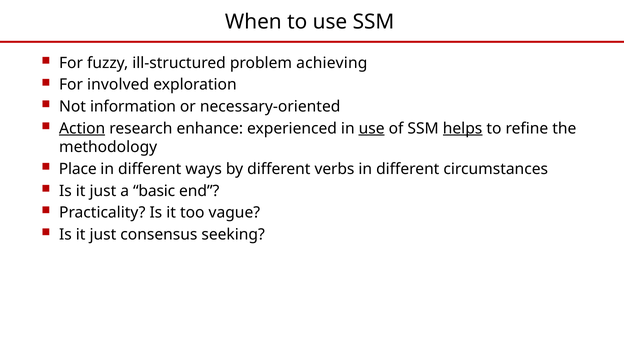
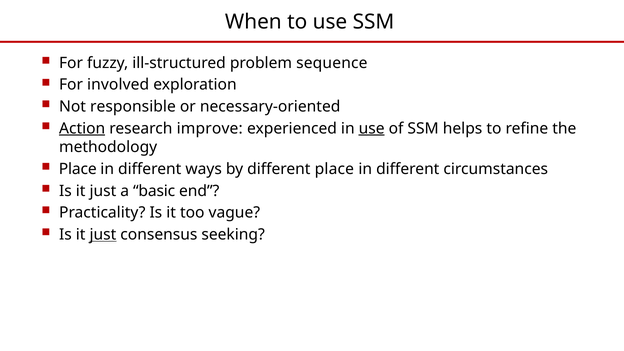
achieving: achieving -> sequence (332, 63)
information: information -> responsible (133, 107)
enhance: enhance -> improve (210, 129)
helps underline: present -> none (463, 129)
different verbs: verbs -> place (334, 169)
just underline: none -> present (103, 235)
